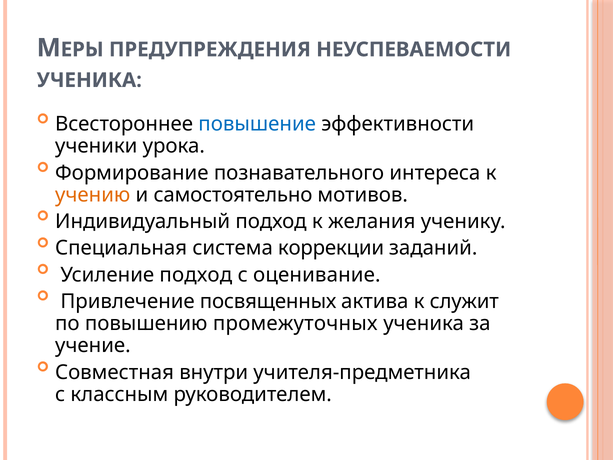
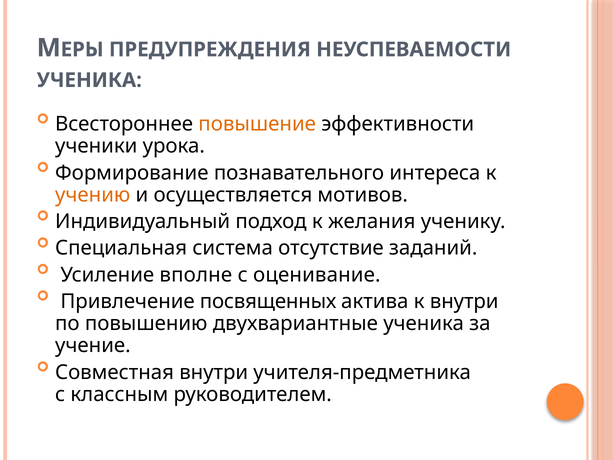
повышение colour: blue -> orange (257, 124)
самостоятельно: самостоятельно -> осуществляется (233, 195)
коррекции: коррекции -> отсутствие (331, 248)
Усиление подход: подход -> вполне (196, 275)
к служит: служит -> внутри (464, 301)
промежуточных: промежуточных -> двухвариантные (295, 323)
